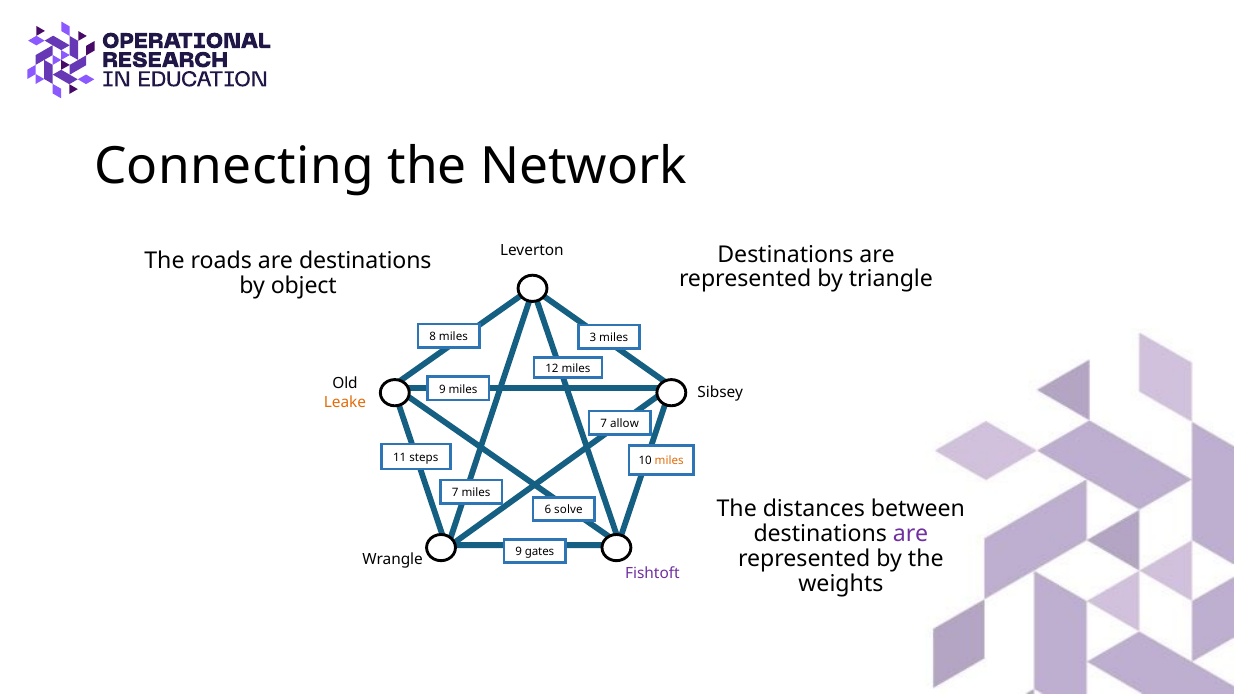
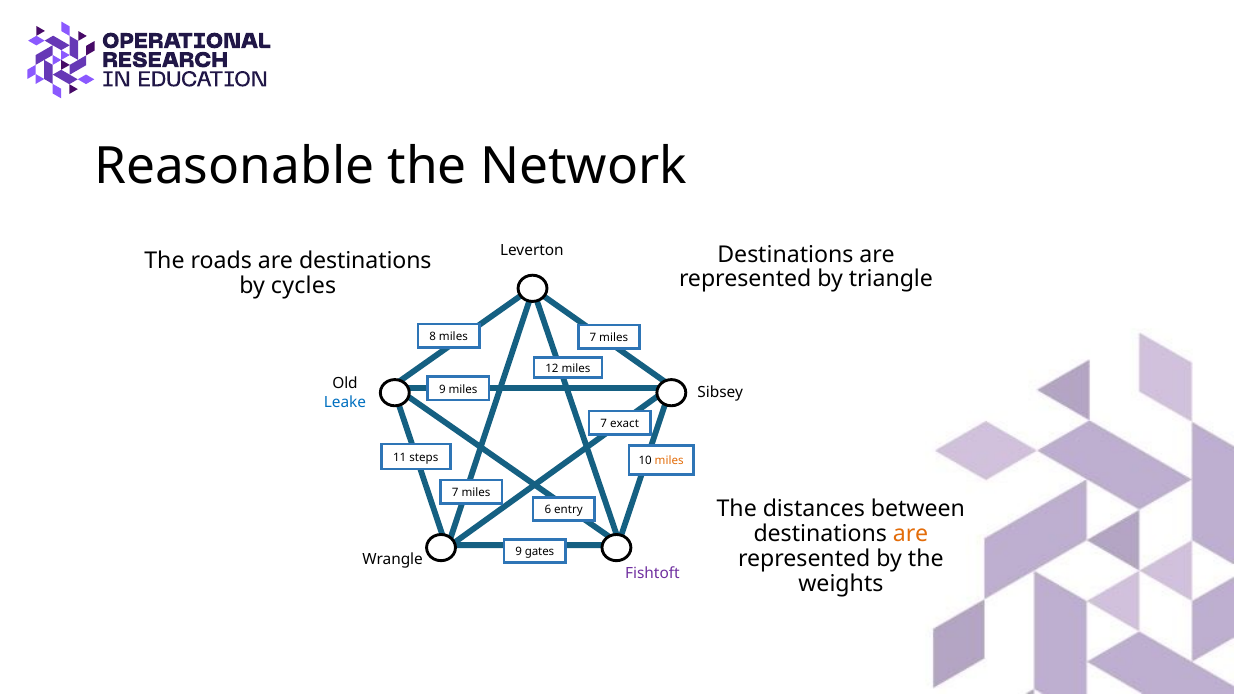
Connecting: Connecting -> Reasonable (234, 166)
object: object -> cycles (304, 285)
8 miles 3: 3 -> 7 (593, 338)
Leake colour: orange -> blue (345, 402)
allow: allow -> exact (624, 424)
solve: solve -> entry (568, 510)
are colour: purple -> orange (911, 534)
